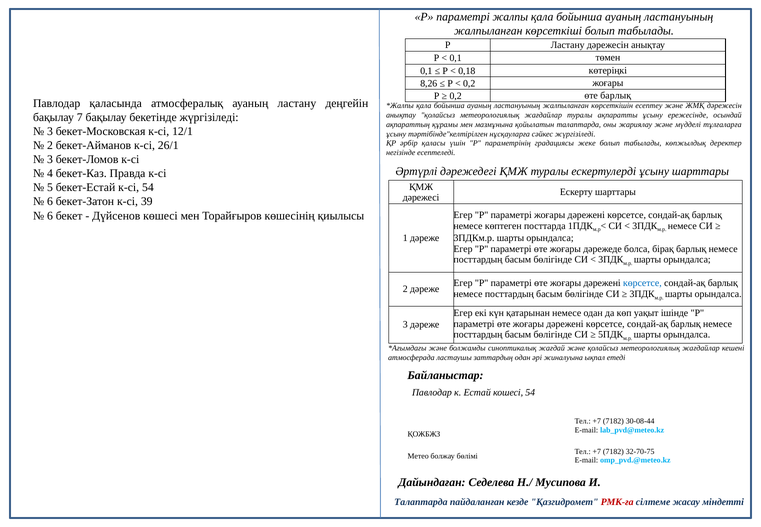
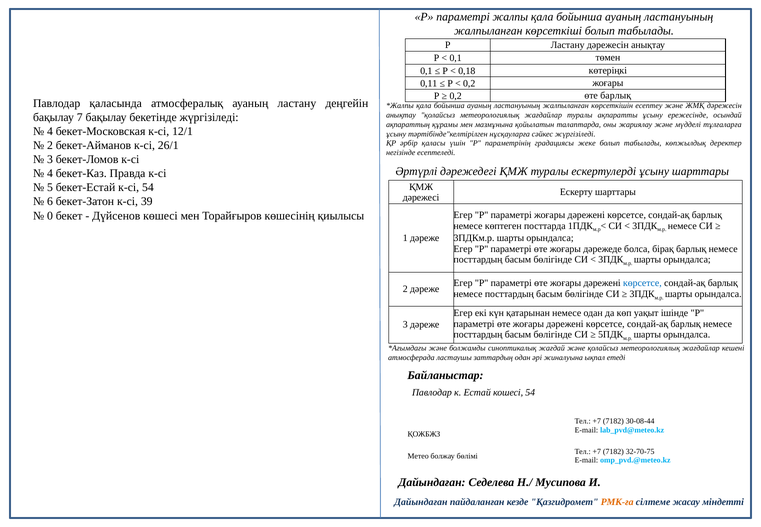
8,26: 8,26 -> 0,11 (429, 84)
3: 3 -> 4 (50, 131)
6: 6 -> 0 (50, 216)
Талаптарда: Талаптарда -> Дайындаған (421, 502)
РМК-ға colour: red -> orange (617, 502)
